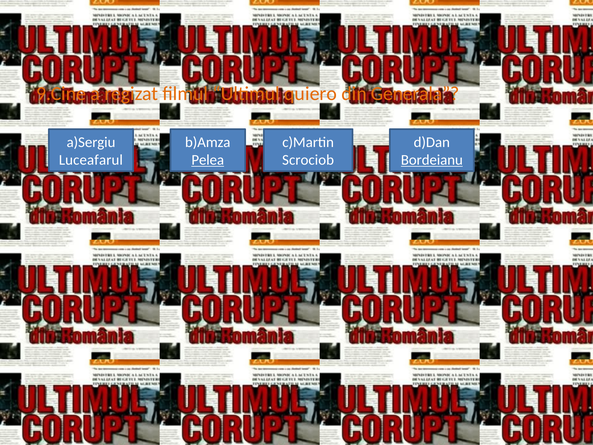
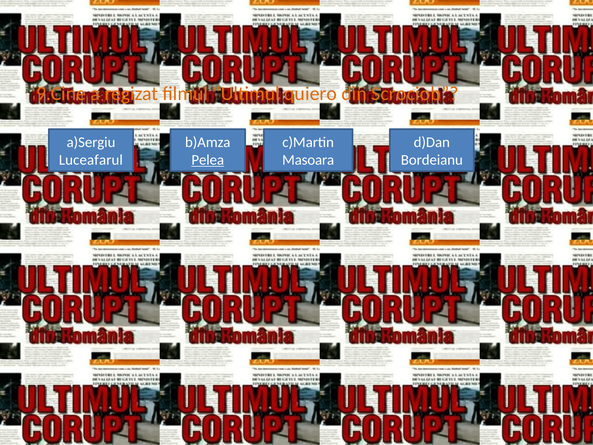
Generala: Generala -> Scrociob (415, 94)
Scrociob: Scrociob -> Masoara (308, 160)
Bordeianu underline: present -> none (432, 160)
